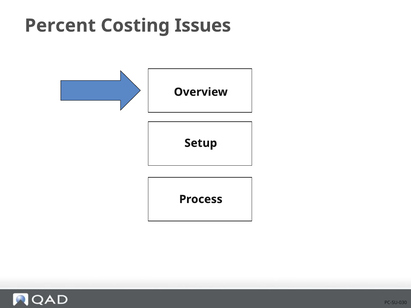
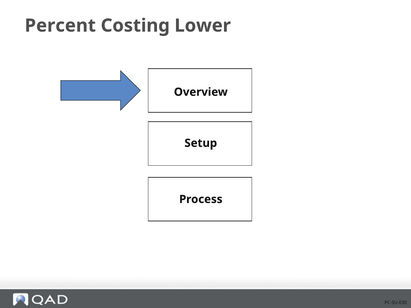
Issues: Issues -> Lower (203, 26)
